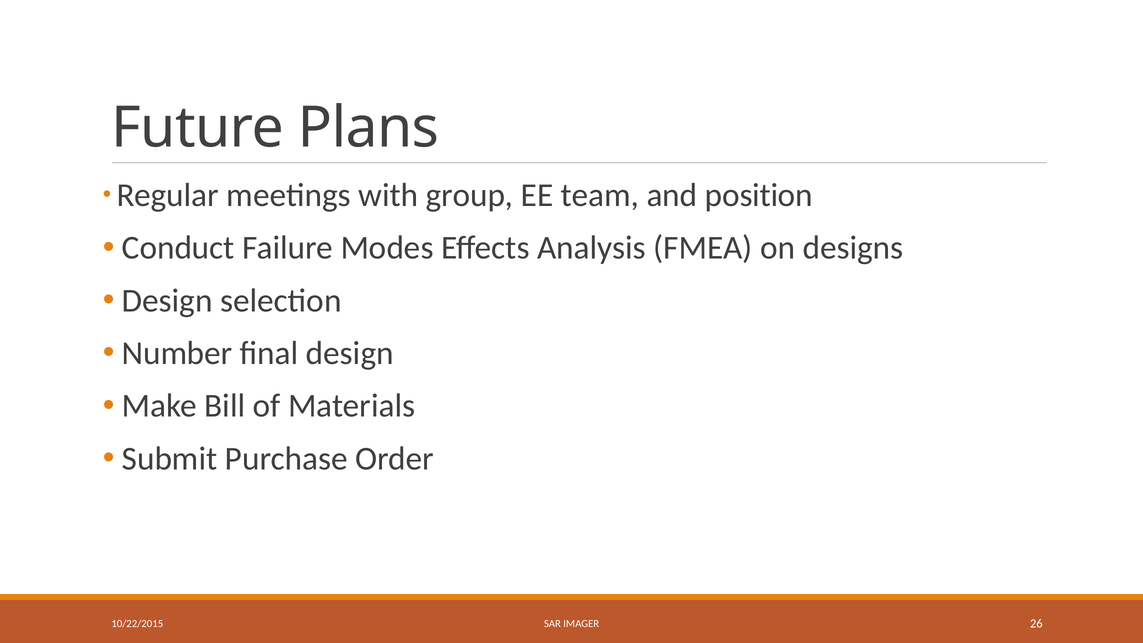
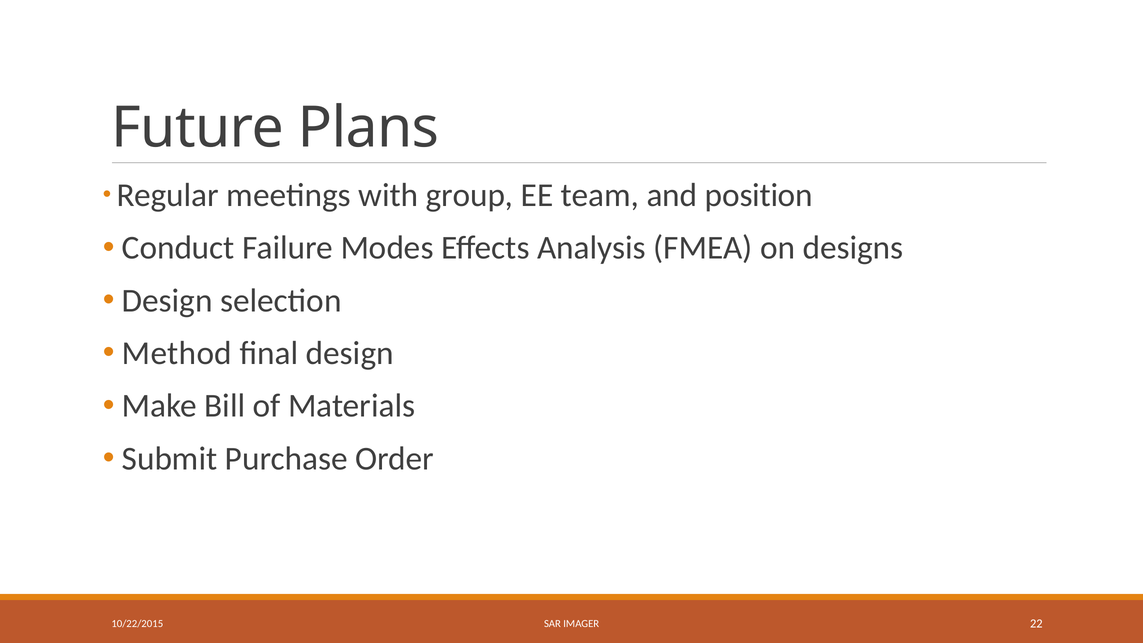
Number: Number -> Method (177, 353)
26: 26 -> 22 (1036, 623)
